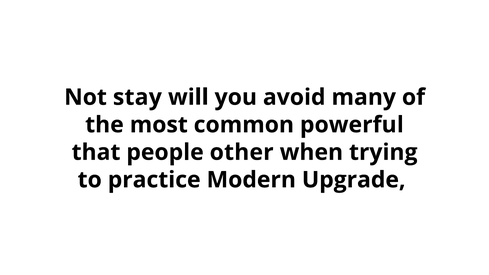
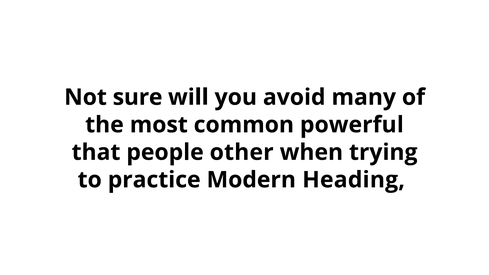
stay: stay -> sure (138, 97)
Upgrade: Upgrade -> Heading (354, 180)
